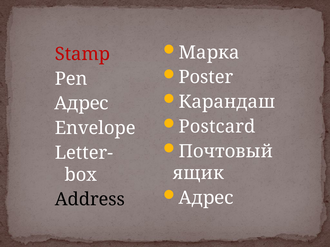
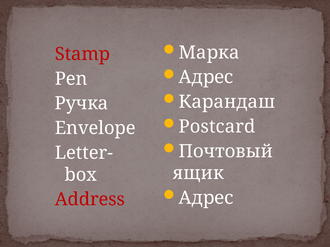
Poster: Poster -> Адрес (206, 77)
Адрес: Адрес -> Ручка (81, 104)
Address colour: black -> red (90, 200)
